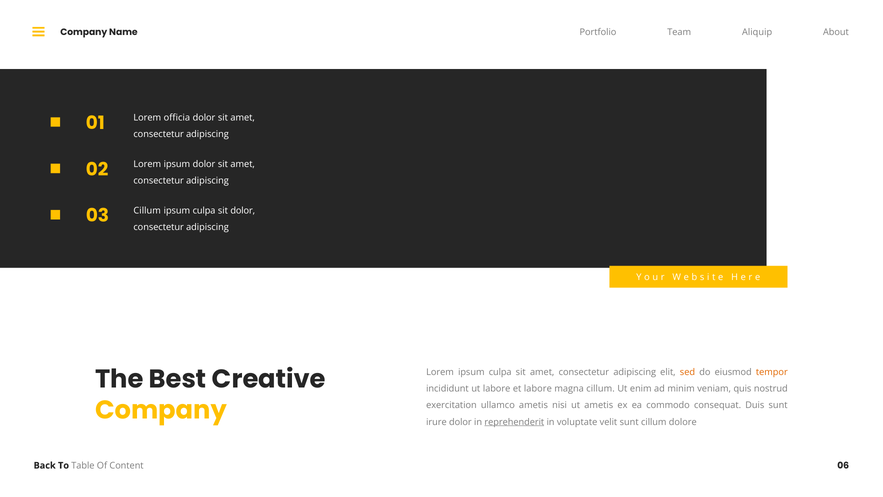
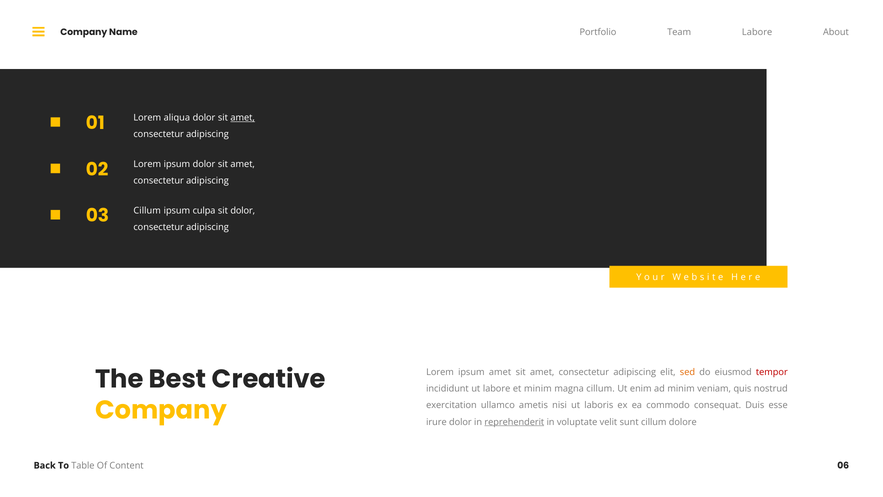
Aliquip: Aliquip -> Labore (757, 32)
officia: officia -> aliqua (177, 118)
amet underline: none -> present (243, 118)
Lorem ipsum culpa: culpa -> amet (500, 372)
tempor colour: orange -> red (772, 372)
et labore: labore -> minim (538, 389)
ut ametis: ametis -> laboris (599, 405)
Duis sunt: sunt -> esse (778, 405)
